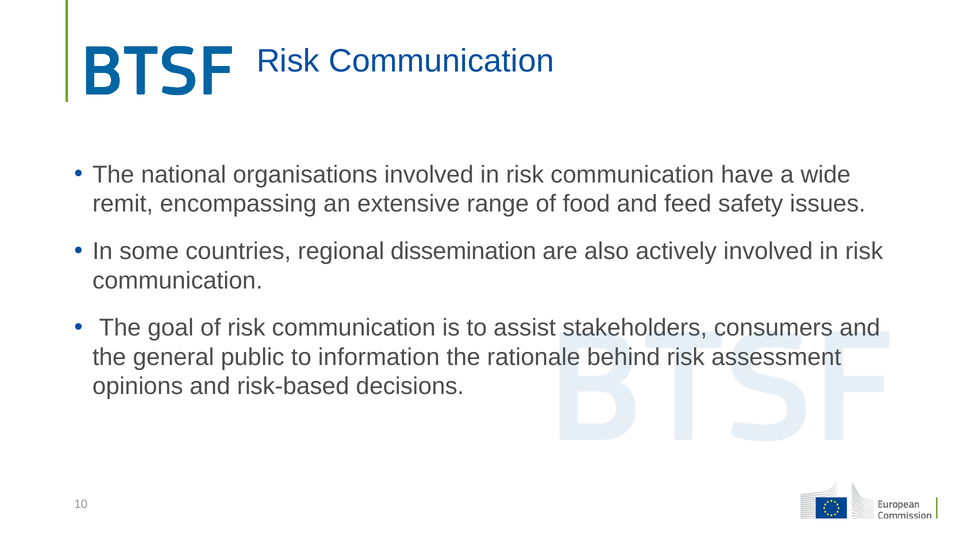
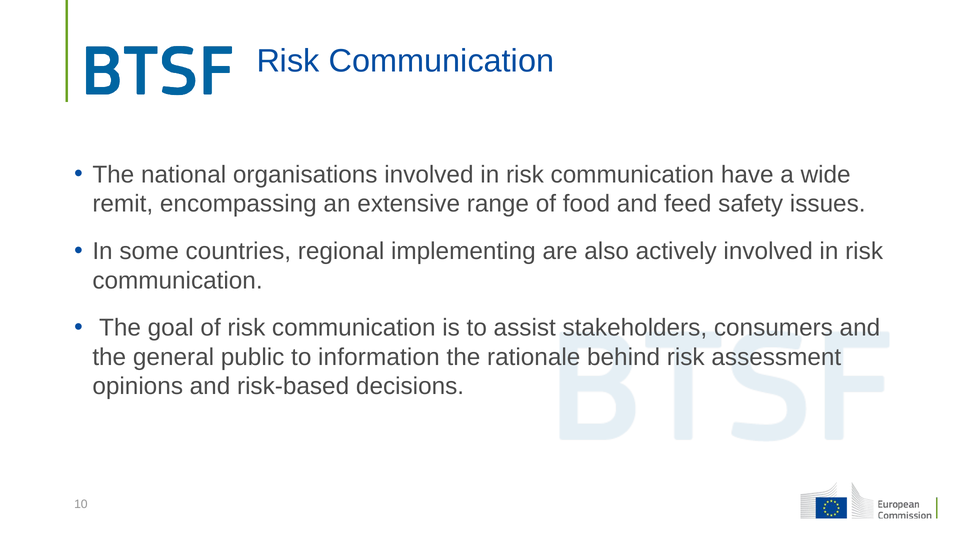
dissemination: dissemination -> implementing (463, 252)
